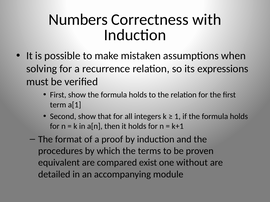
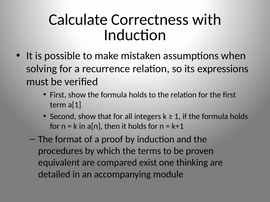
Numbers: Numbers -> Calculate (78, 20)
without: without -> thinking (192, 163)
